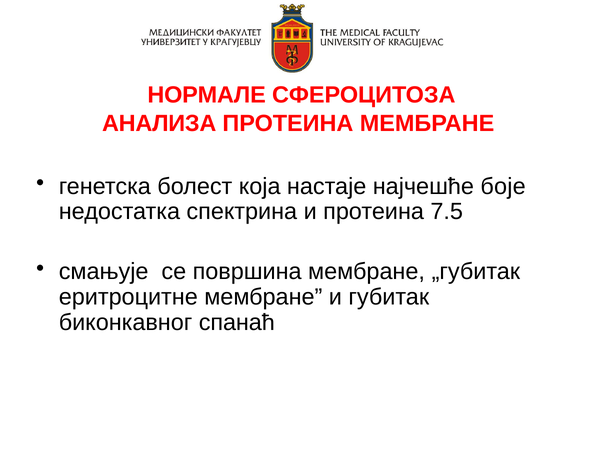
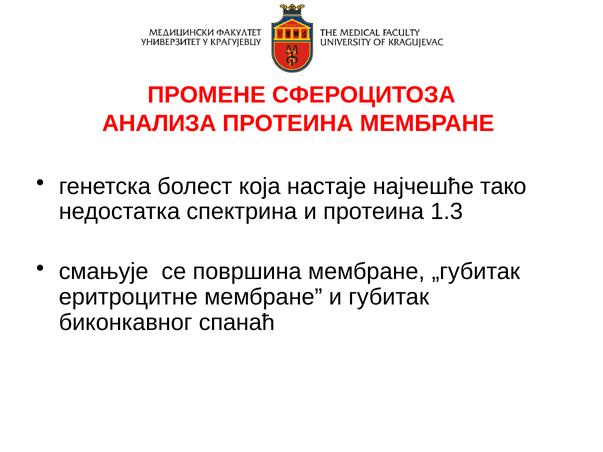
НОРМАЛЕ: НОРМАЛЕ -> ПРОМЕНЕ (207, 95)
боје: боје -> тако (503, 187)
7.5: 7.5 -> 1.3 (447, 212)
